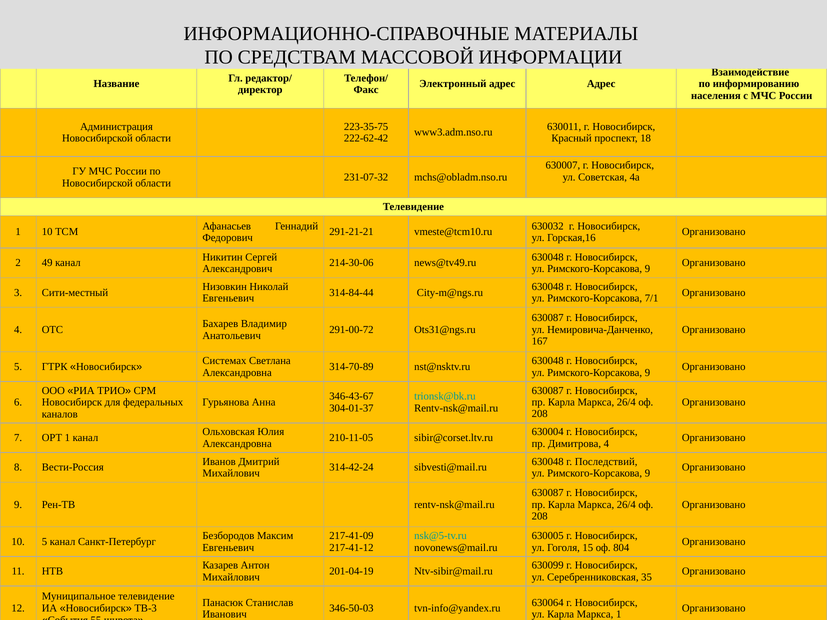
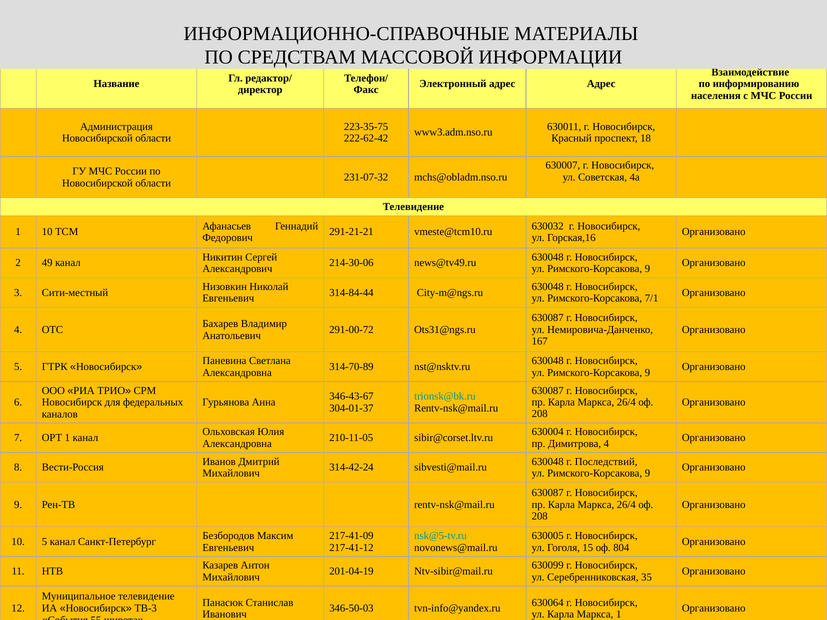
Системах: Системах -> Паневина (224, 361)
